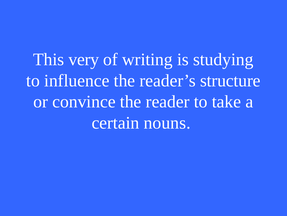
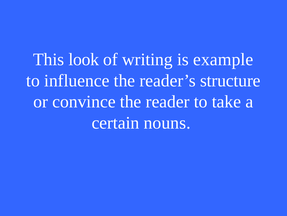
very: very -> look (84, 59)
studying: studying -> example (223, 59)
